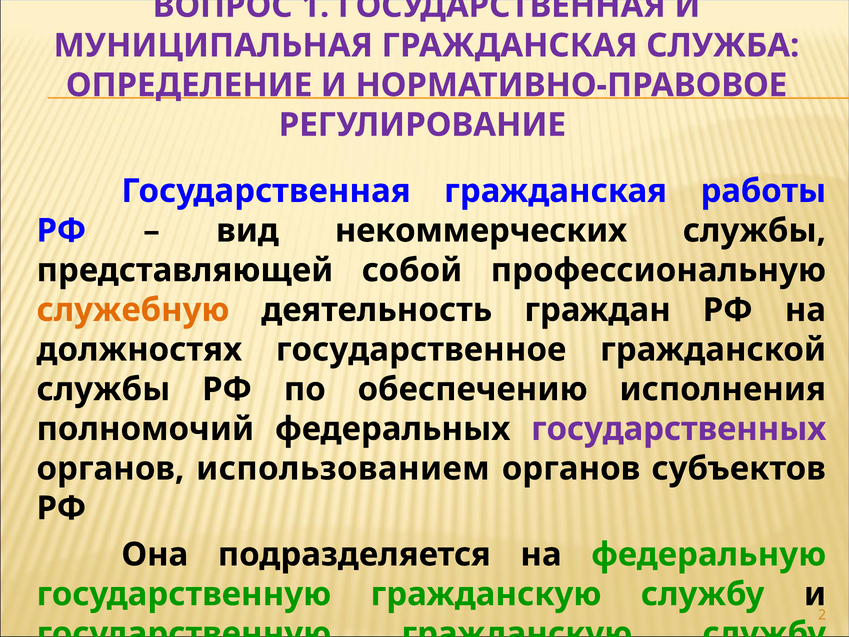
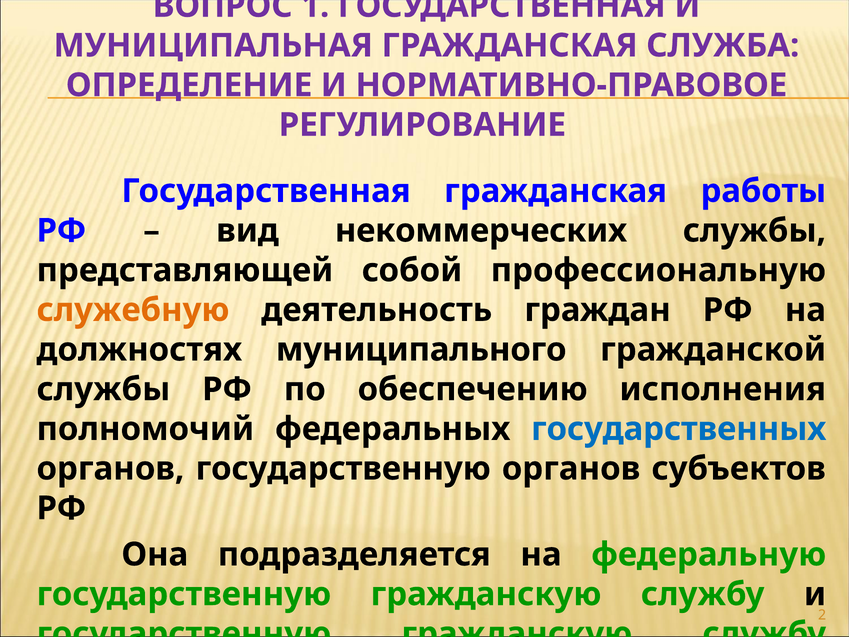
государственное: государственное -> муниципального (421, 350)
государственных colour: purple -> blue (679, 429)
органов использованием: использованием -> государственную (343, 468)
